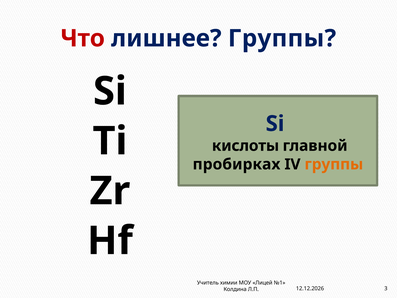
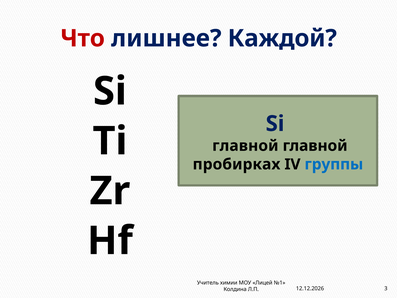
лишнее Группы: Группы -> Каждой (282, 38)
кислоты: кислоты -> главной (245, 146)
группы colour: orange -> blue (334, 164)
